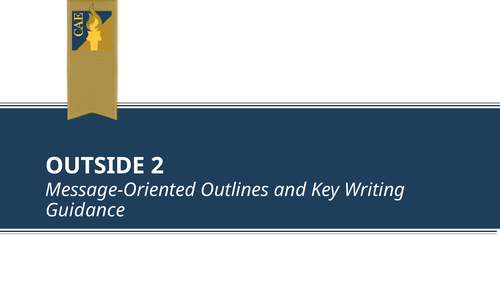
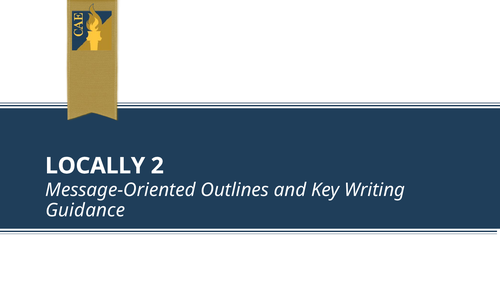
OUTSIDE: OUTSIDE -> LOCALLY (95, 166)
